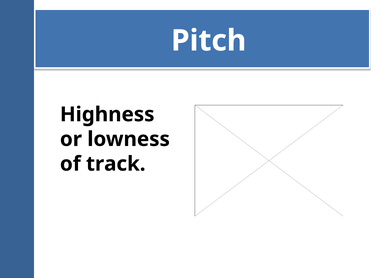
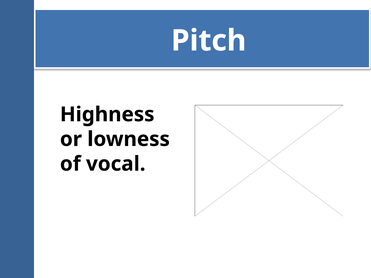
track: track -> vocal (116, 164)
